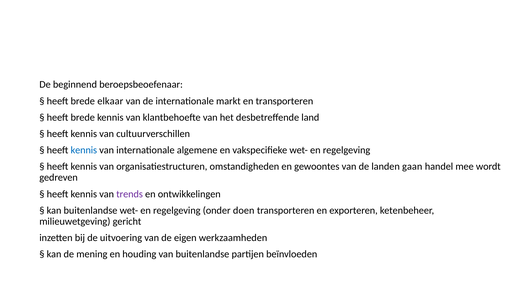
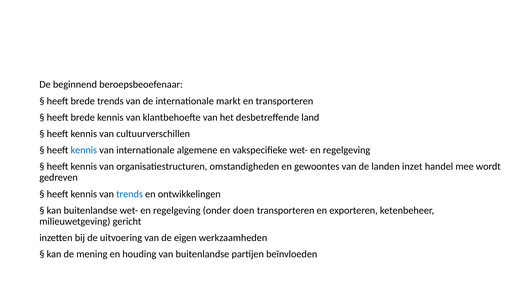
brede elkaar: elkaar -> trends (110, 101)
gaan: gaan -> inzet (412, 167)
trends colour: purple -> blue (130, 194)
